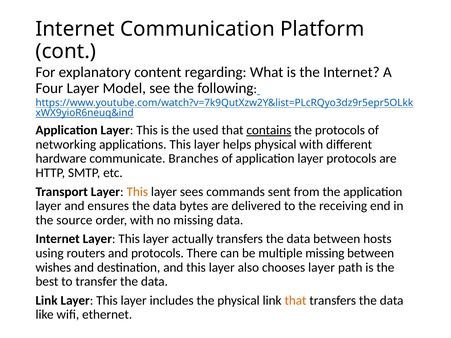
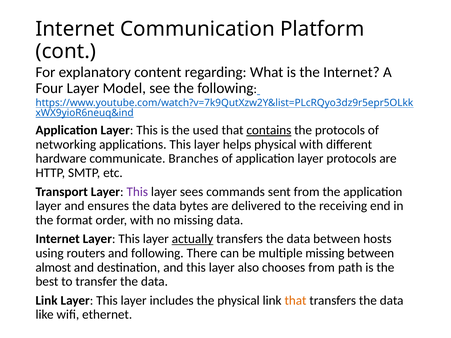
This colour: orange -> purple (137, 192)
source: source -> format (74, 220)
actually underline: none -> present (193, 239)
and protocols: protocols -> following (157, 253)
wishes: wishes -> almost (53, 268)
chooses layer: layer -> from (322, 268)
